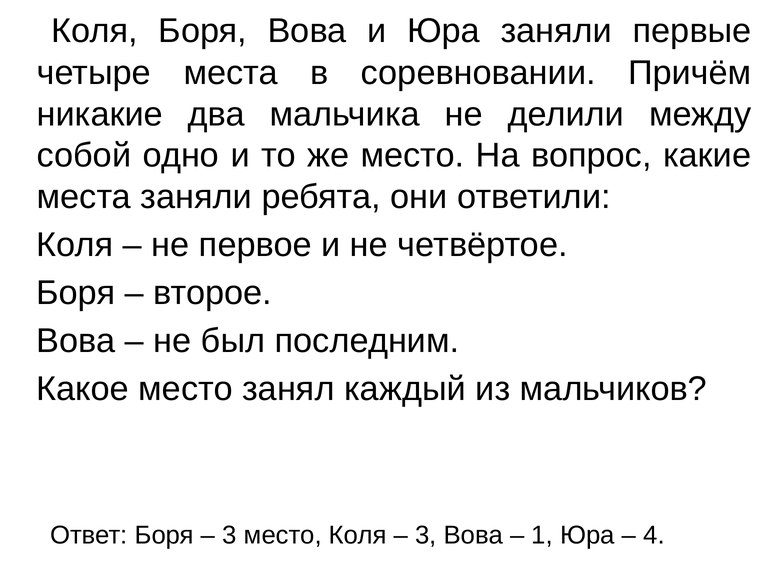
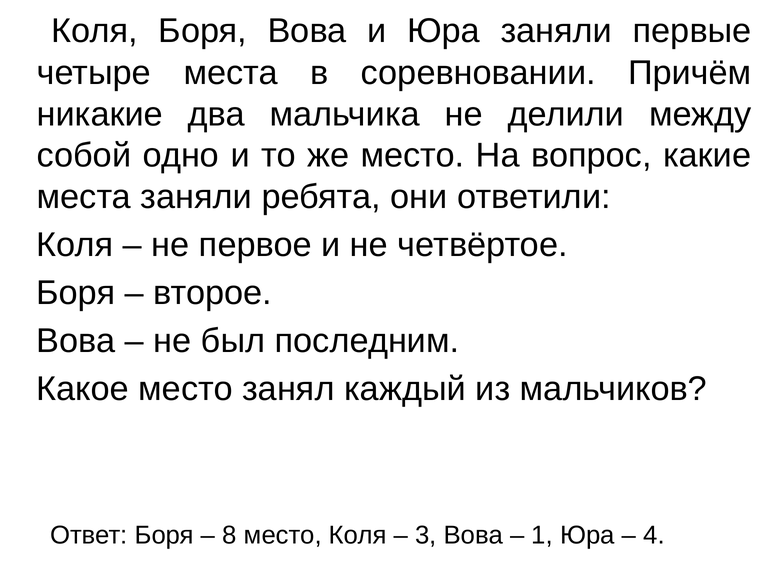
3: 3 -> 8 (230, 535)
